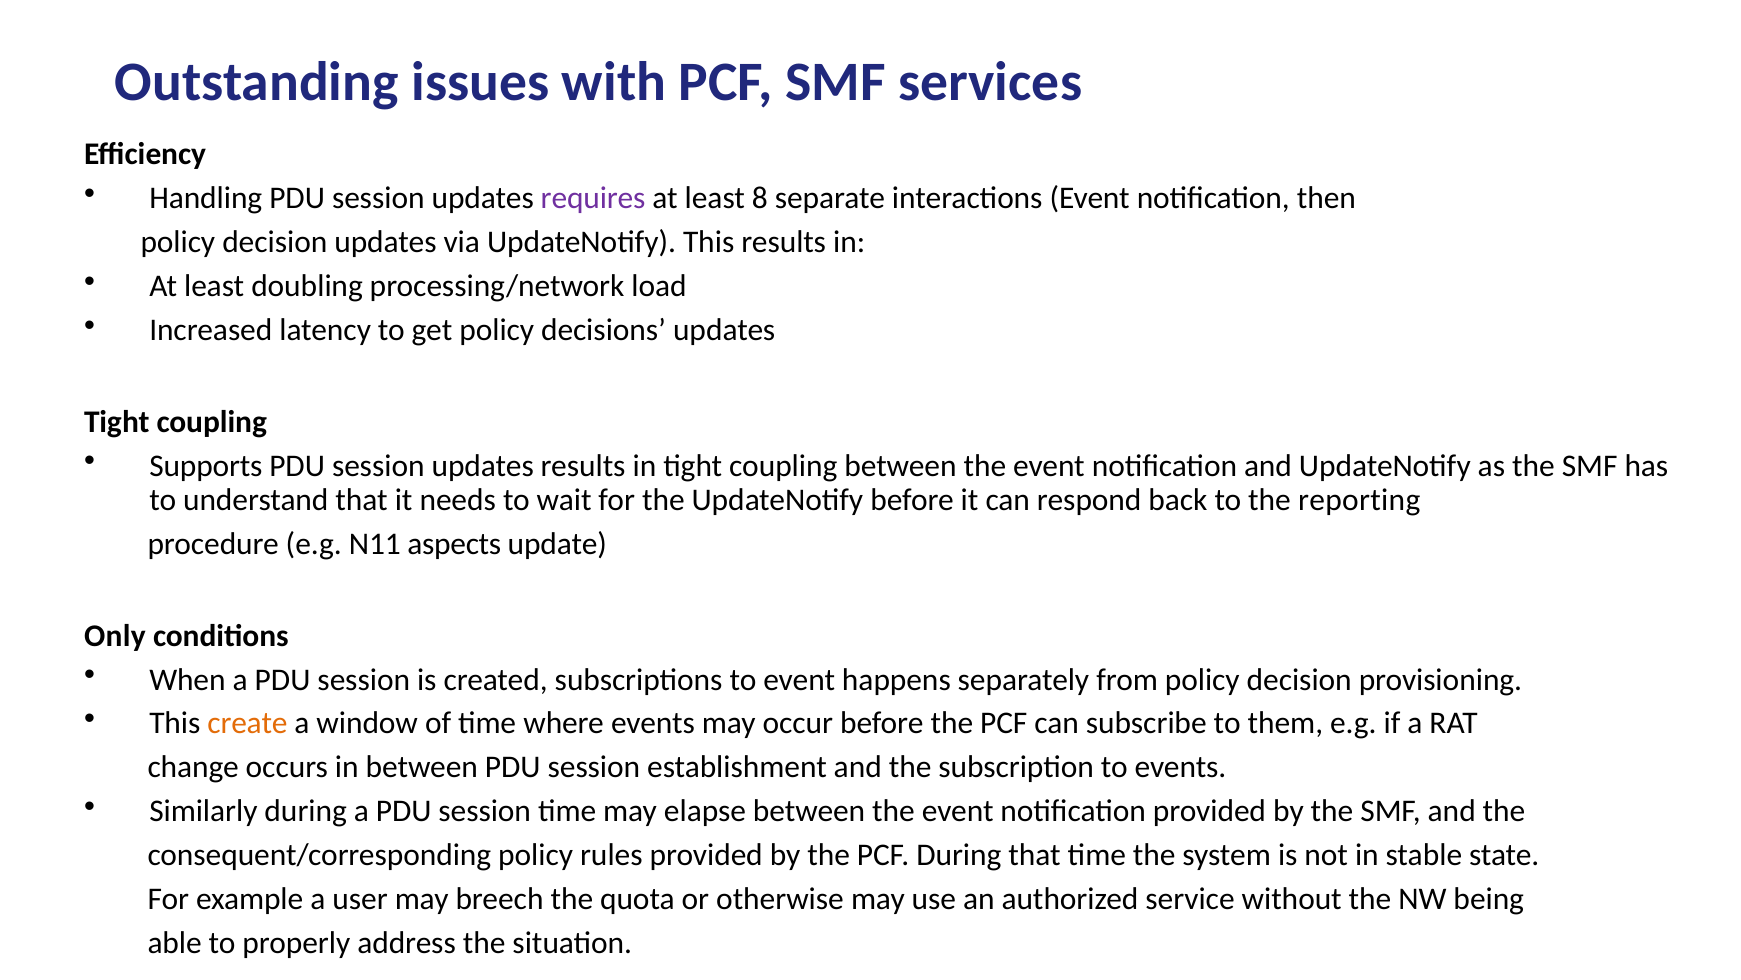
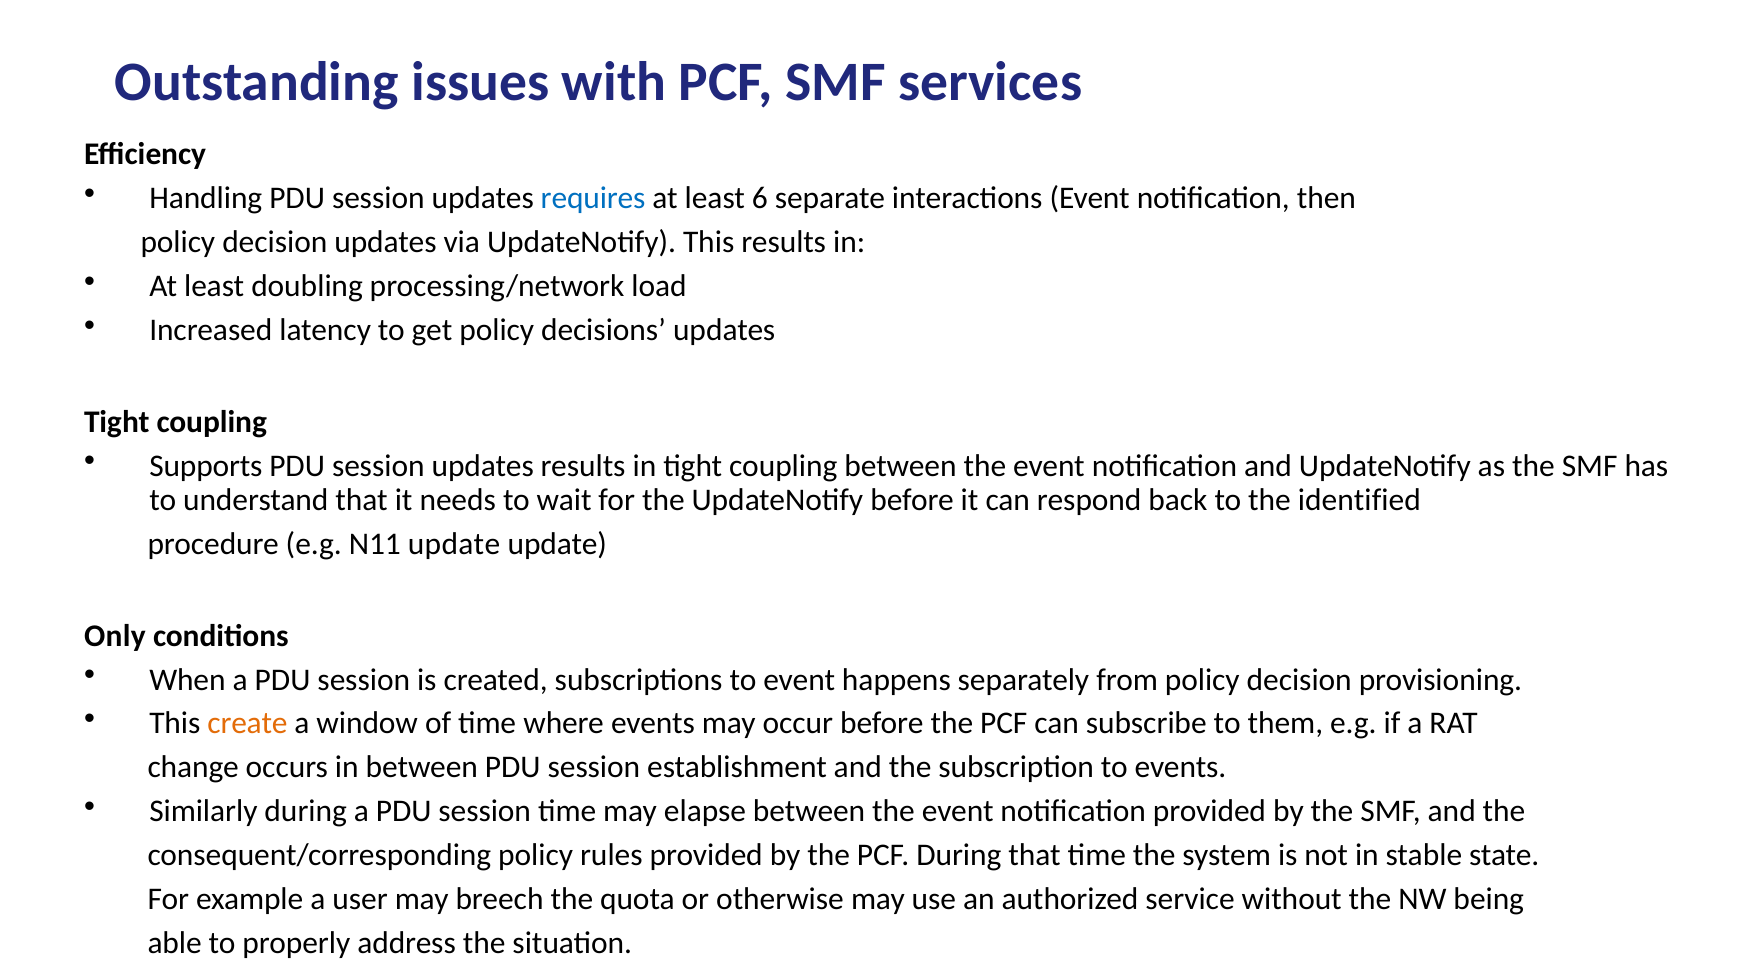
requires colour: purple -> blue (593, 198)
8: 8 -> 6 (760, 198)
reporting: reporting -> identified (1359, 500)
N11 aspects: aspects -> update (454, 544)
